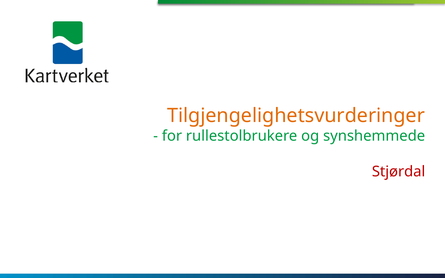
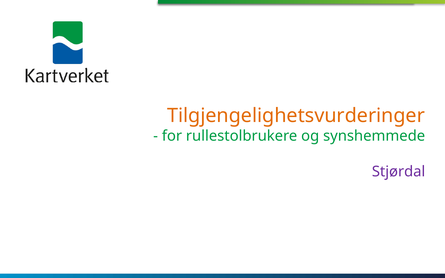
Stjørdal colour: red -> purple (399, 172)
